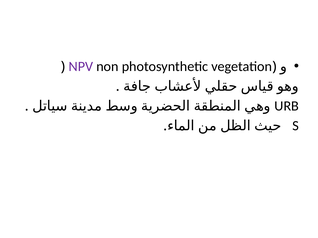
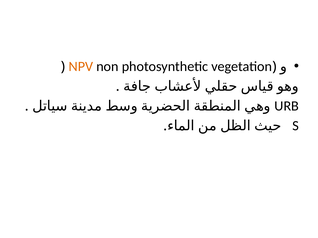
NPV colour: purple -> orange (81, 67)
